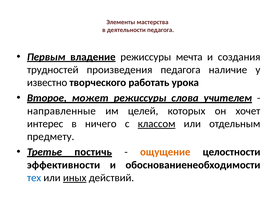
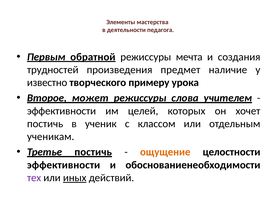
владение: владение -> обратной (93, 57)
произведения педагога: педагога -> предмет (180, 70)
работать: работать -> примеру (149, 83)
направленные: направленные -> эффективности (62, 111)
интерес: интерес -> постичь (45, 124)
ничего: ничего -> ученик (101, 124)
классом underline: present -> none (157, 124)
предмету: предмету -> ученикам (51, 137)
тех colour: blue -> purple (34, 178)
